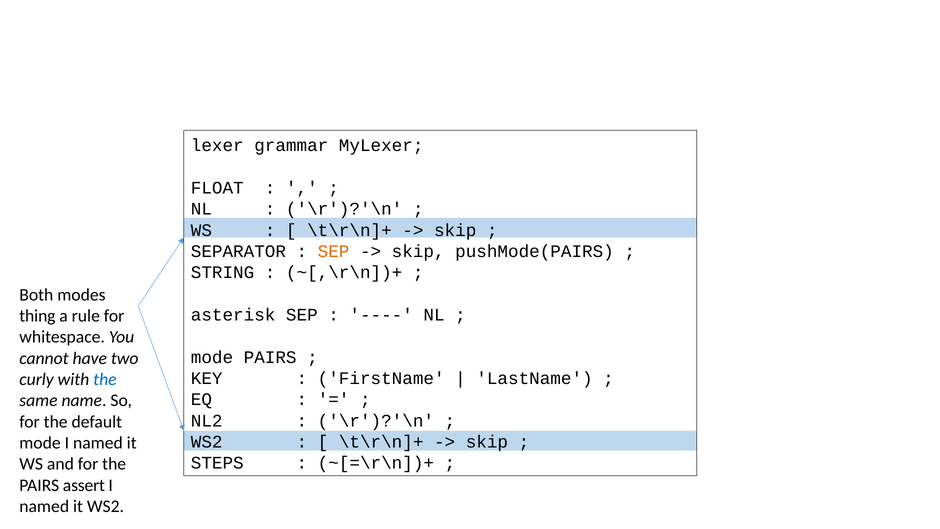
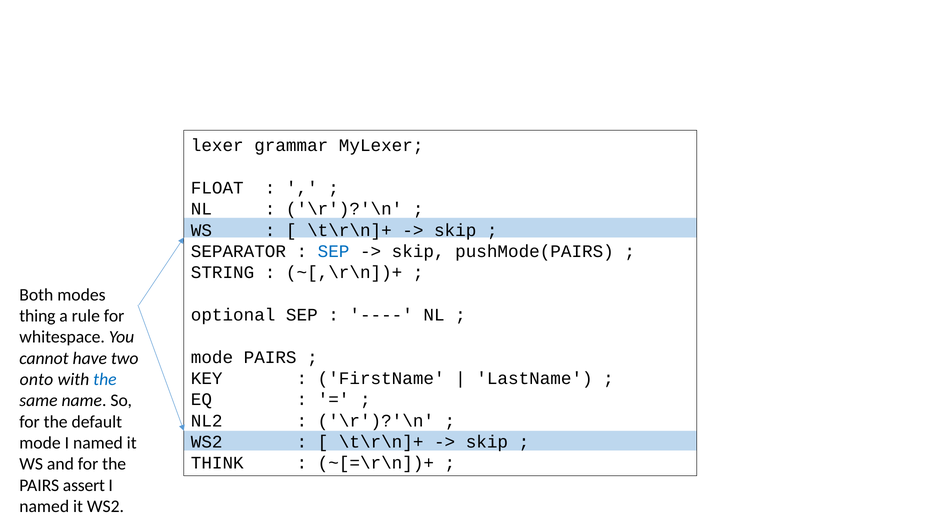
SEP colour: orange -> blue (334, 251)
asterisk: asterisk -> optional (233, 315)
curly: curly -> onto (36, 379)
STEPS: STEPS -> THINK (217, 463)
